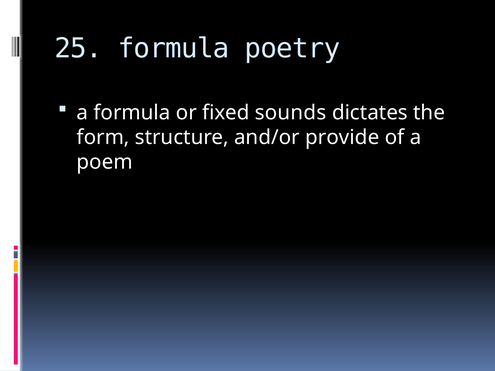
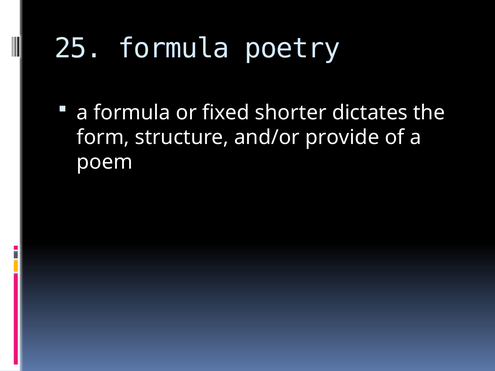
sounds: sounds -> shorter (291, 113)
